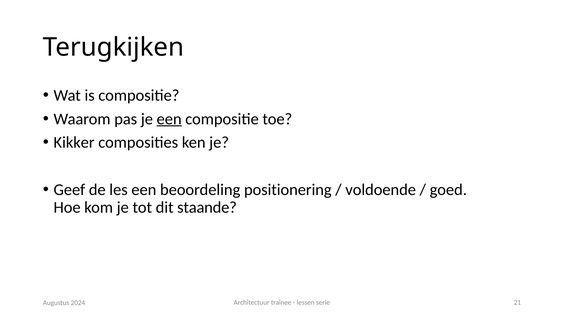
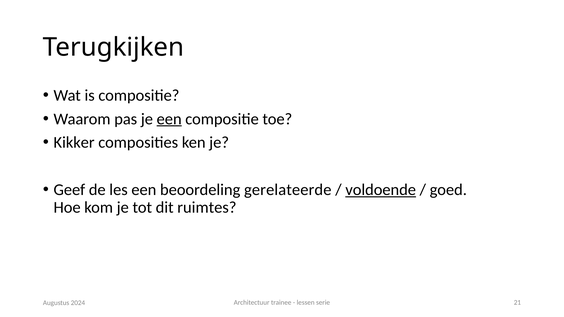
positionering: positionering -> gerelateerde (288, 190)
voldoende underline: none -> present (381, 190)
staande: staande -> ruimtes (207, 208)
